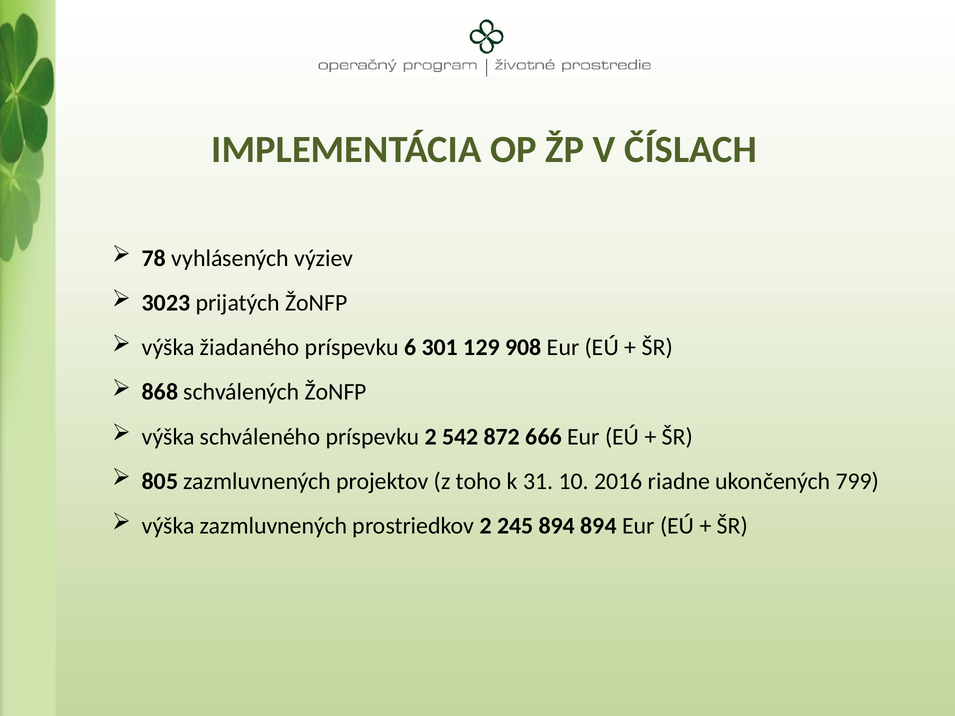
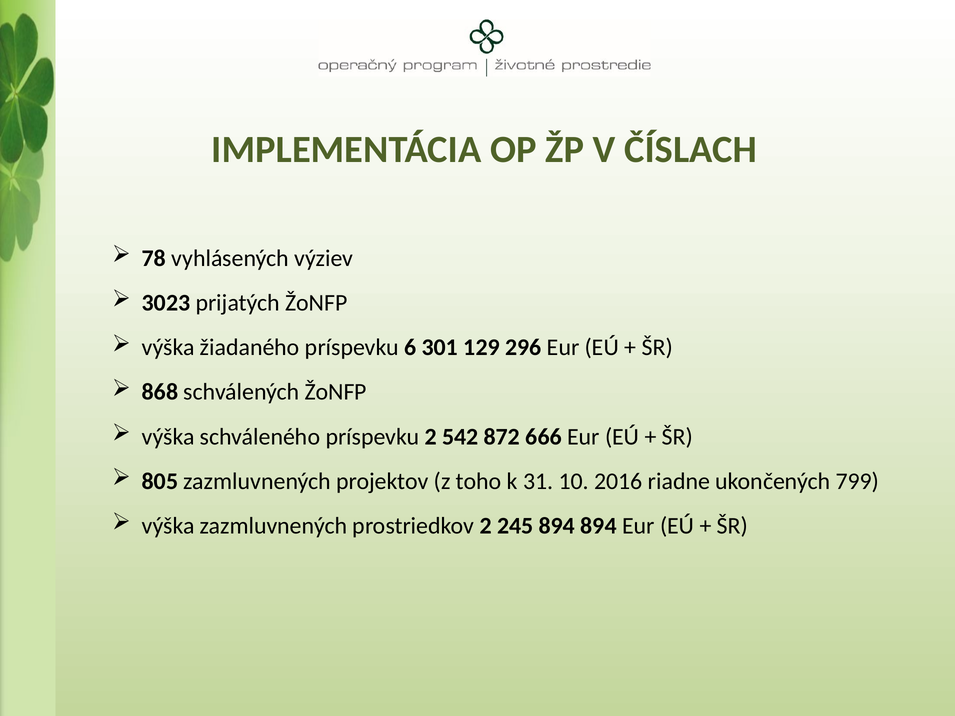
908: 908 -> 296 (523, 348)
